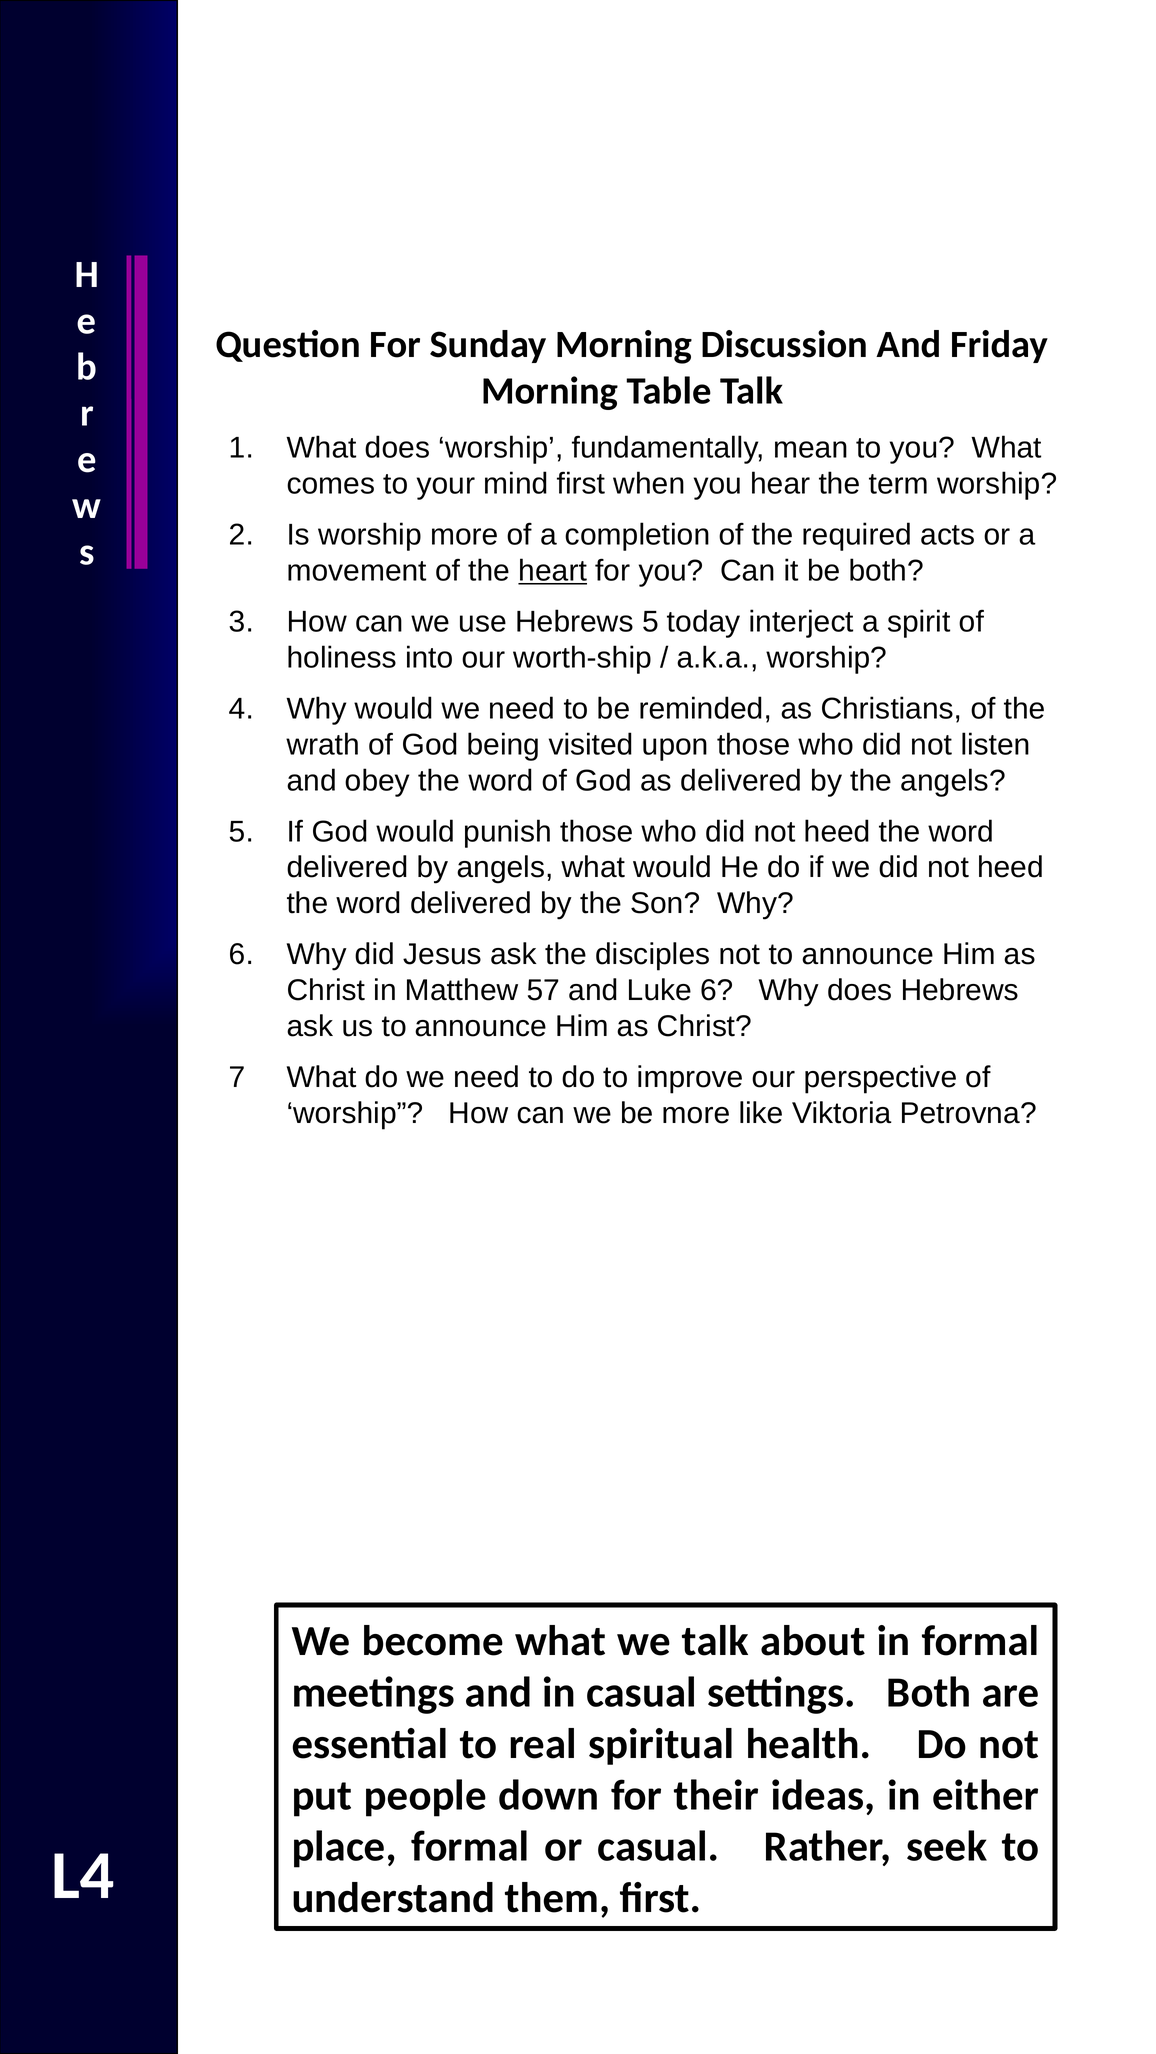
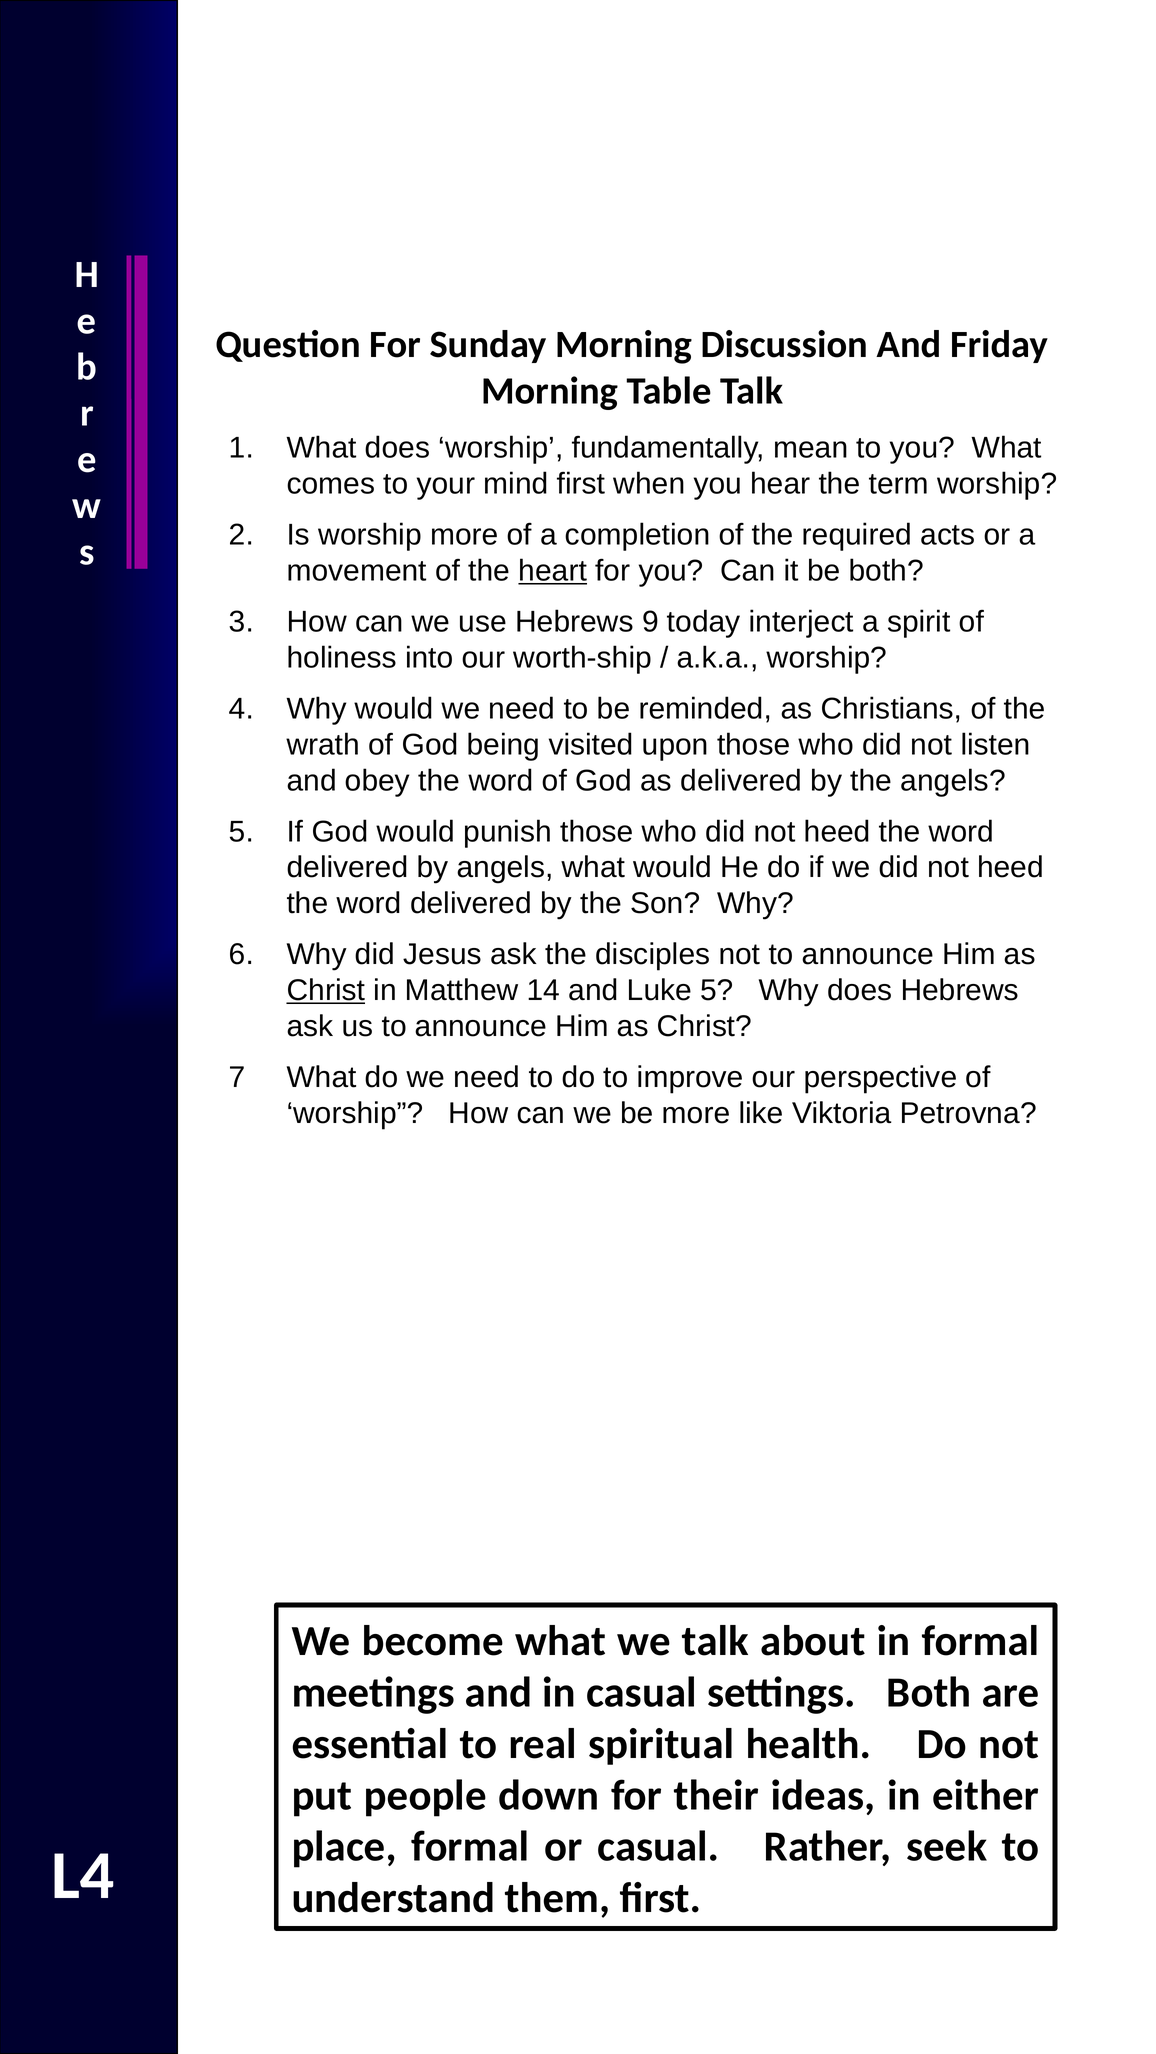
Hebrews 5: 5 -> 9 (650, 622)
Christ underline: none -> present (326, 991)
57: 57 -> 14 (543, 991)
Luke 6: 6 -> 5 (717, 991)
